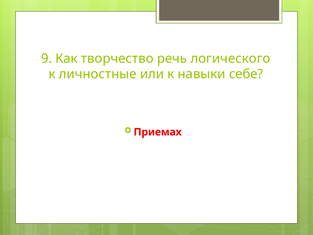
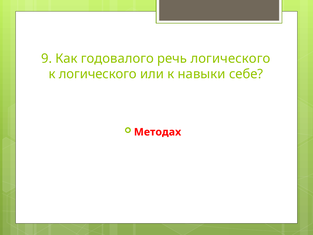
творчество: творчество -> годовалого (117, 58)
к личностные: личностные -> логического (98, 74)
Приемах: Приемах -> Методах (158, 132)
